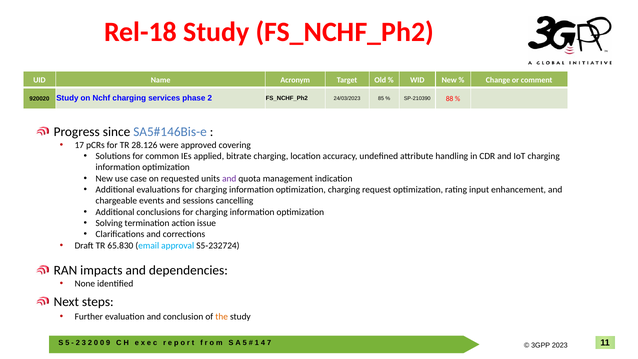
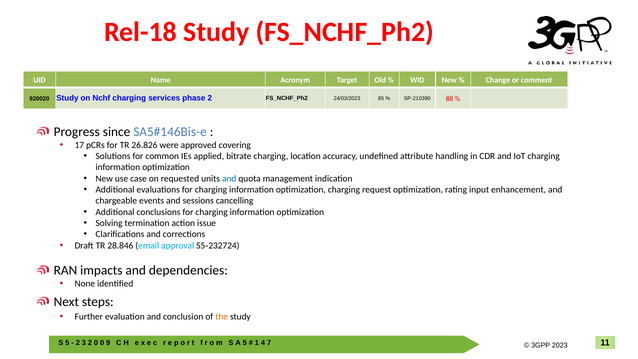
28.126: 28.126 -> 26.826 (144, 145)
and colour: purple -> blue (229, 178)
65.830: 65.830 -> 28.846 (120, 245)
